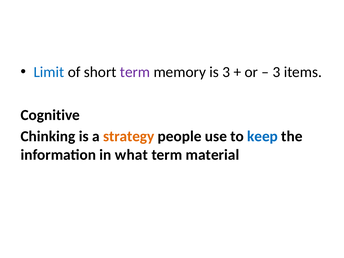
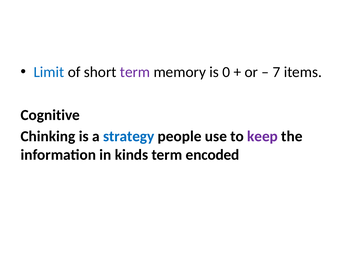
is 3: 3 -> 0 (226, 72)
3: 3 -> 7 (276, 72)
strategy colour: orange -> blue (129, 136)
keep colour: blue -> purple (263, 136)
what: what -> kinds (132, 155)
material: material -> encoded (213, 155)
